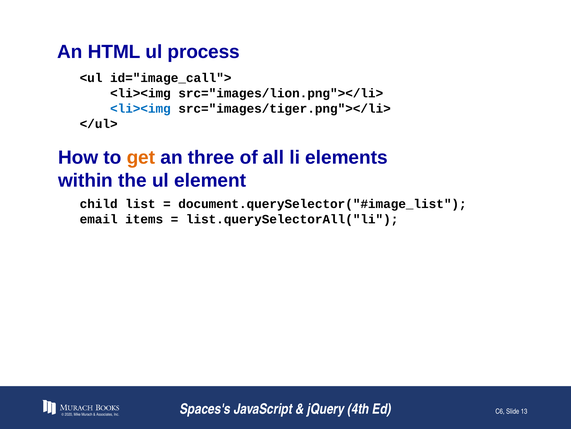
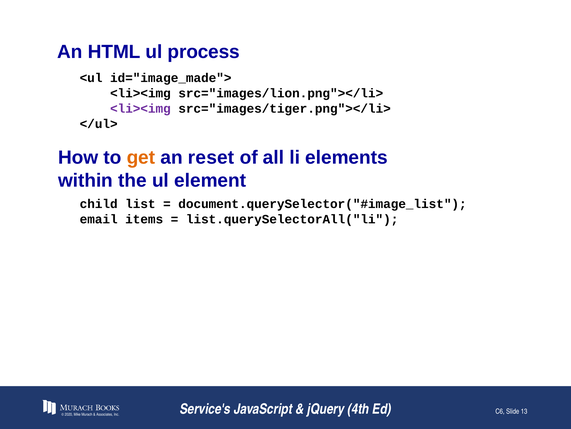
id="image_call">: id="image_call"> -> id="image_made"> (171, 78)
<li><img colour: blue -> purple (140, 108)
three: three -> reset (211, 157)
Spaces's: Spaces's -> Service's (205, 408)
